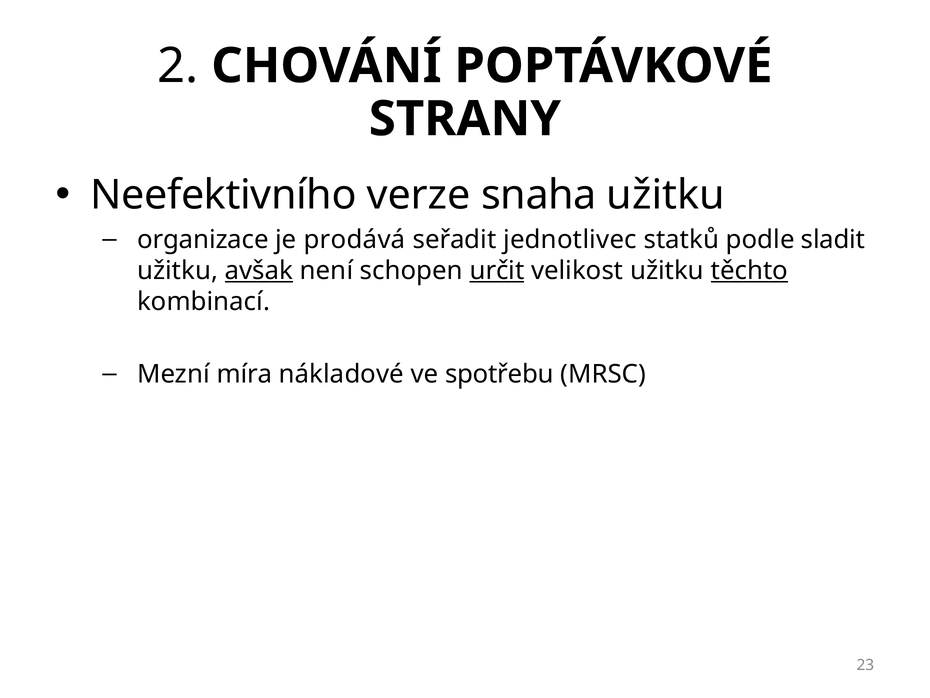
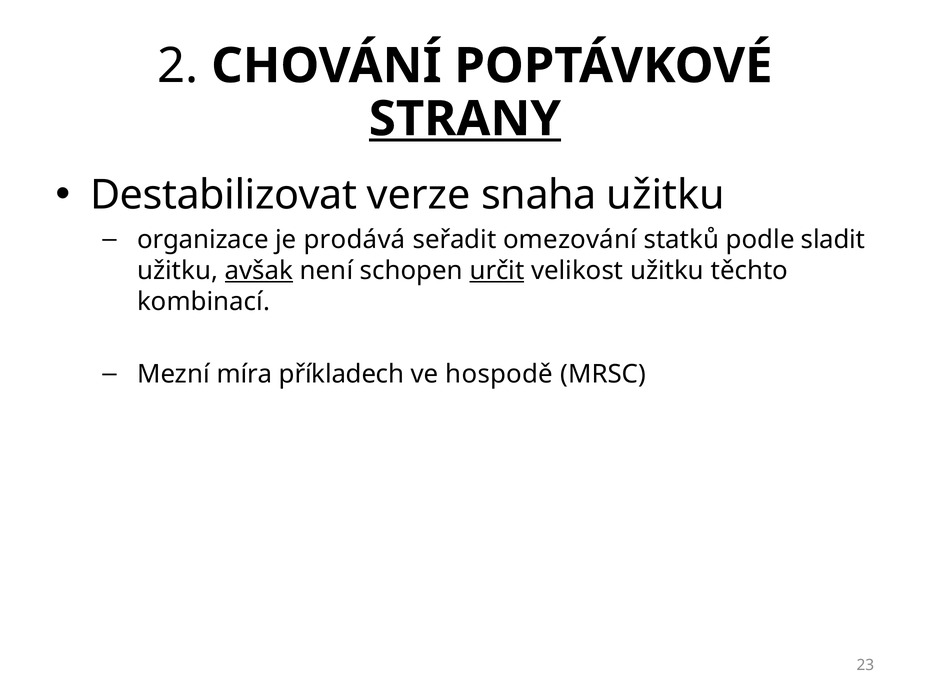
STRANY underline: none -> present (465, 119)
Neefektivního: Neefektivního -> Destabilizovat (224, 195)
jednotlivec: jednotlivec -> omezování (570, 239)
těchto underline: present -> none (749, 271)
nákladové: nákladové -> příkladech (341, 374)
spotřebu: spotřebu -> hospodě (499, 374)
